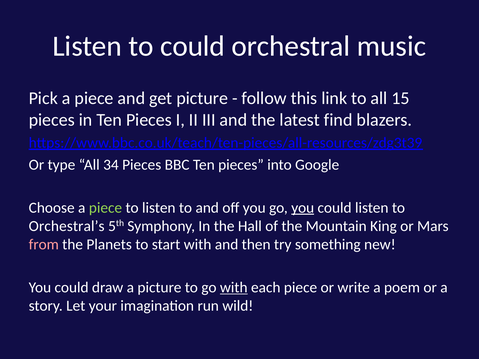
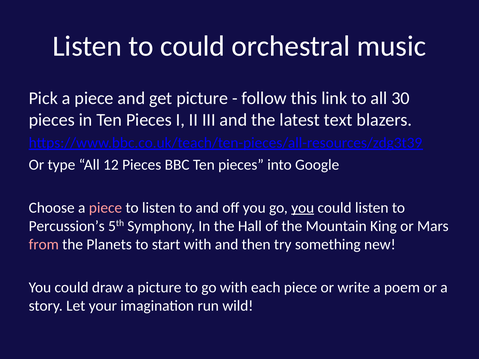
15: 15 -> 30 (401, 98)
find: find -> text (338, 120)
34: 34 -> 12 (111, 165)
piece colour: light green -> pink (105, 208)
Orchestral’s: Orchestral’s -> Percussion’s (67, 226)
with underline: present -> none (234, 288)
